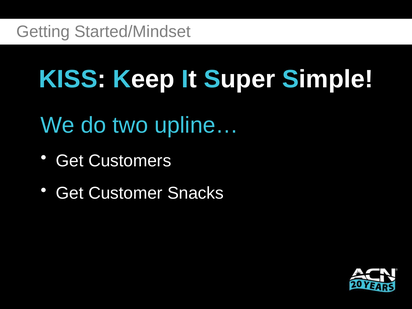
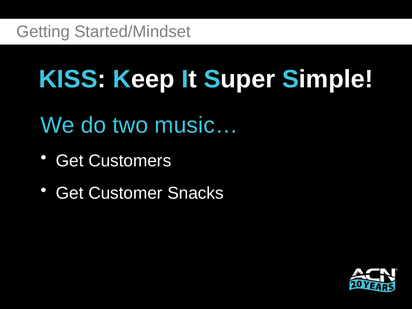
upline…: upline… -> music… (196, 125)
